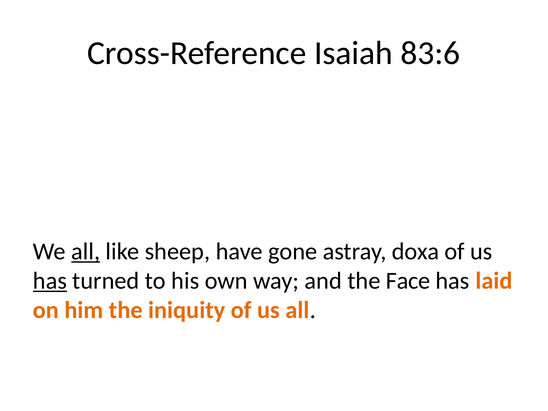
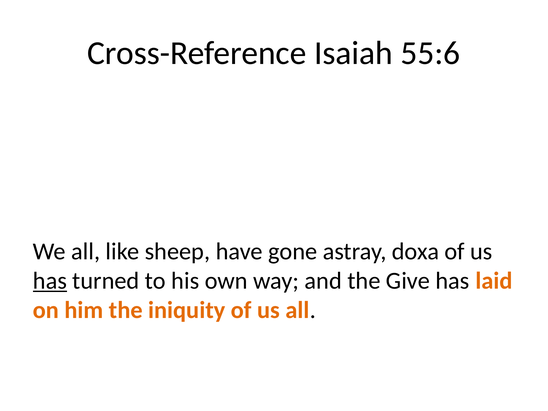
83:6: 83:6 -> 55:6 (430, 53)
all underline: present -> none (86, 252)
Face: Face -> Give (408, 281)
